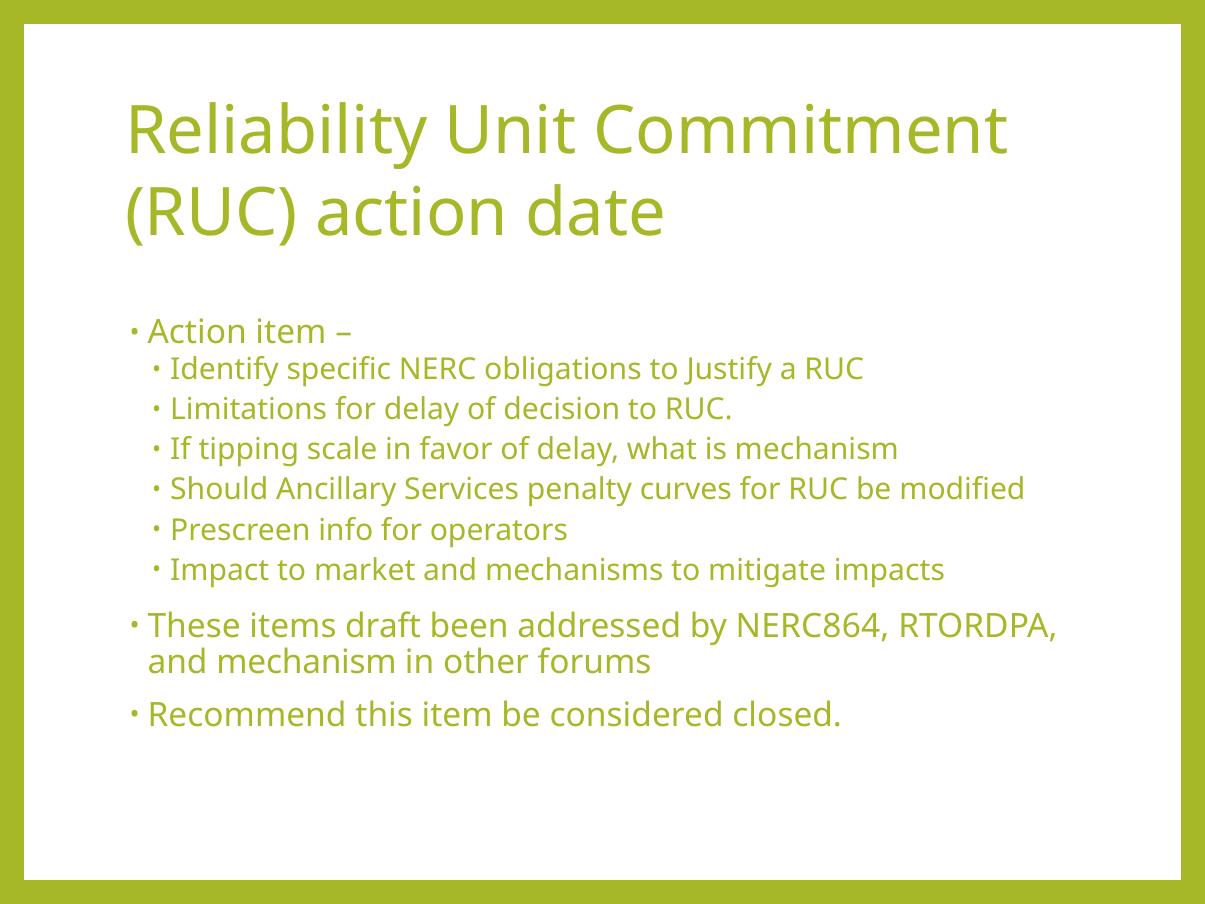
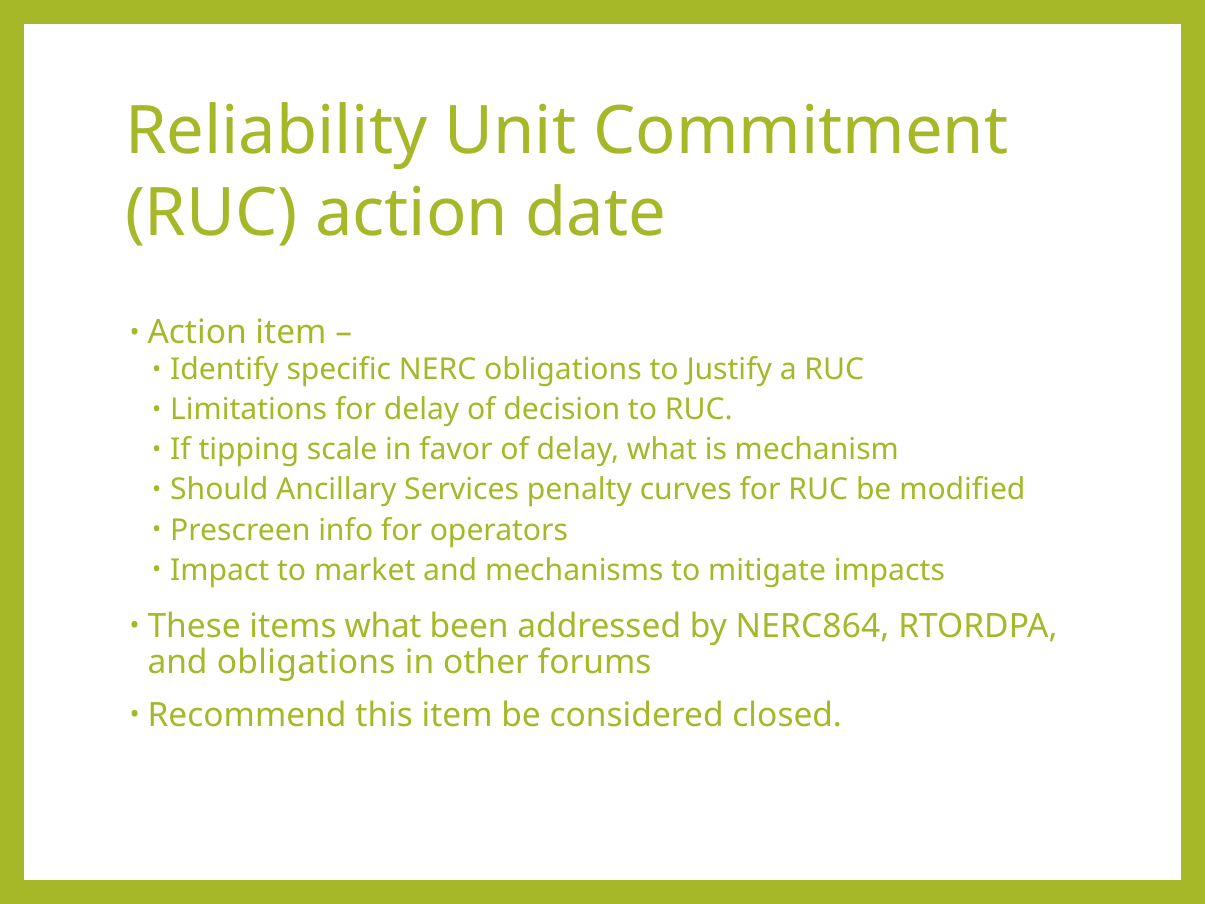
items draft: draft -> what (383, 626)
and mechanism: mechanism -> obligations (306, 662)
